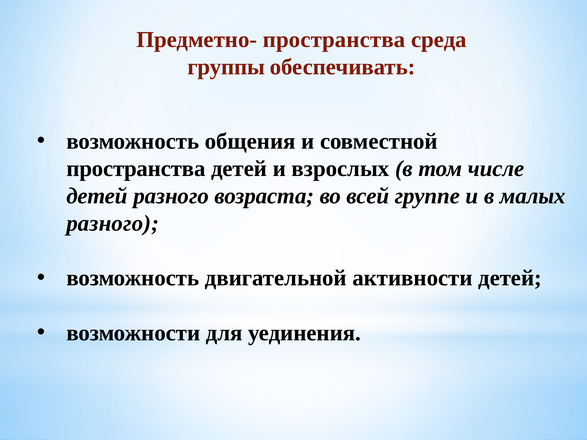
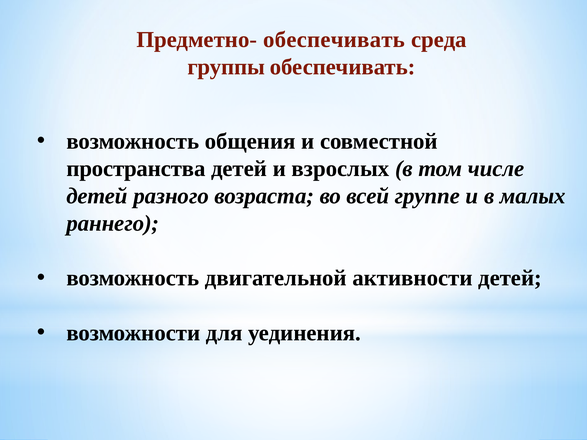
Предметно- пространства: пространства -> обеспечивать (334, 40)
разного: разного -> раннего (113, 223)
